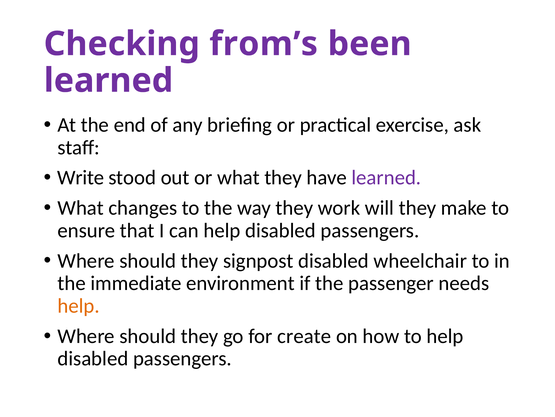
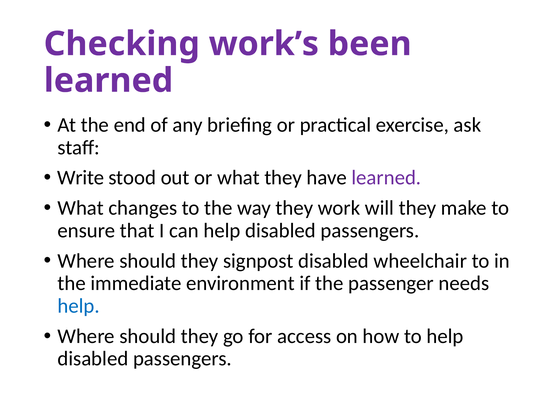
from’s: from’s -> work’s (264, 44)
help colour: orange -> blue (79, 305)
create: create -> access (304, 336)
